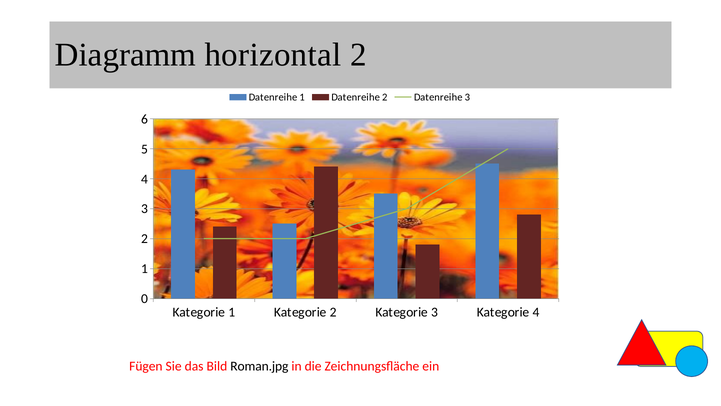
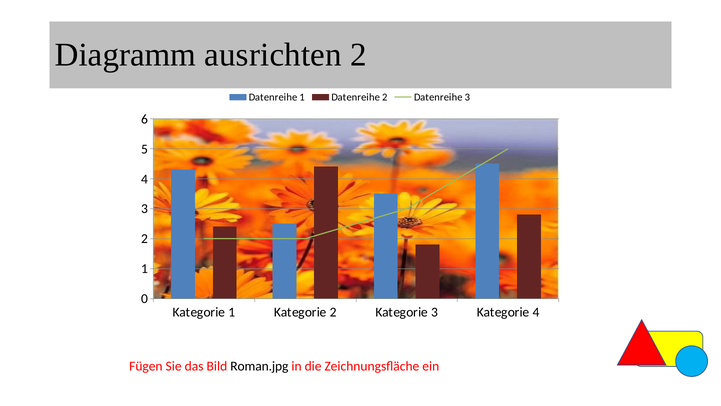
horizontal: horizontal -> ausrichten (273, 55)
